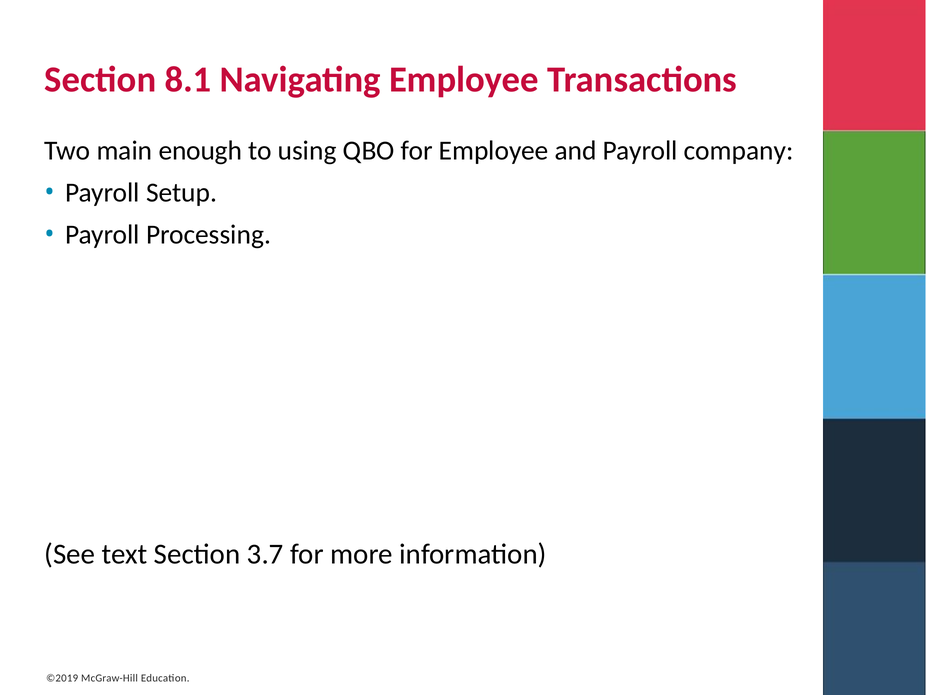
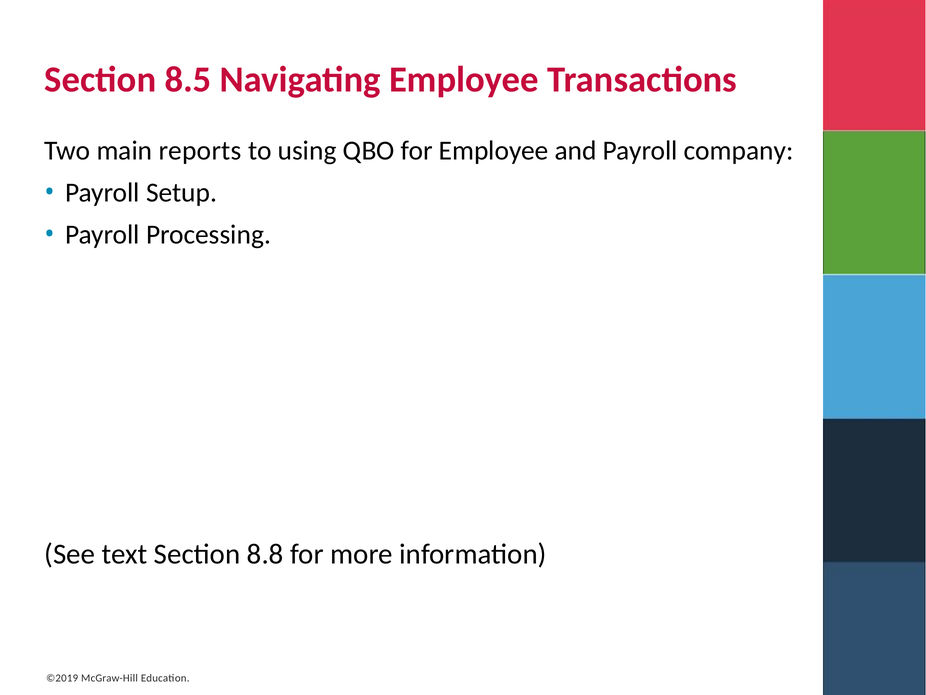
8.1: 8.1 -> 8.5 (188, 80)
enough: enough -> reports (200, 150)
3.7: 3.7 -> 8.8 (265, 554)
